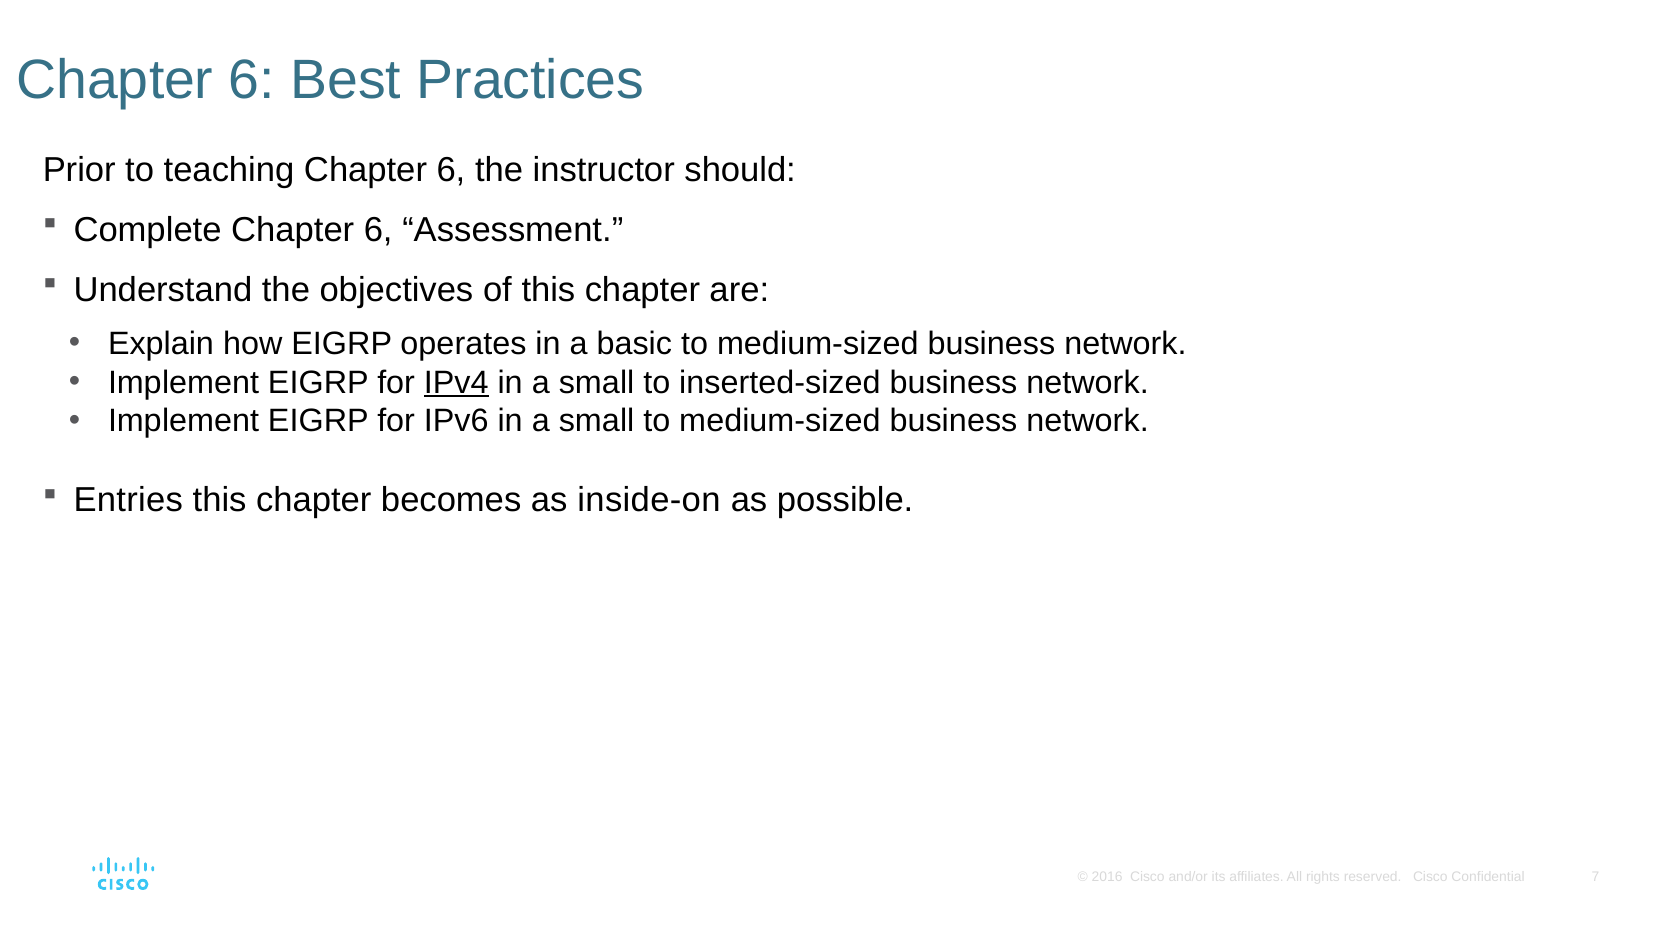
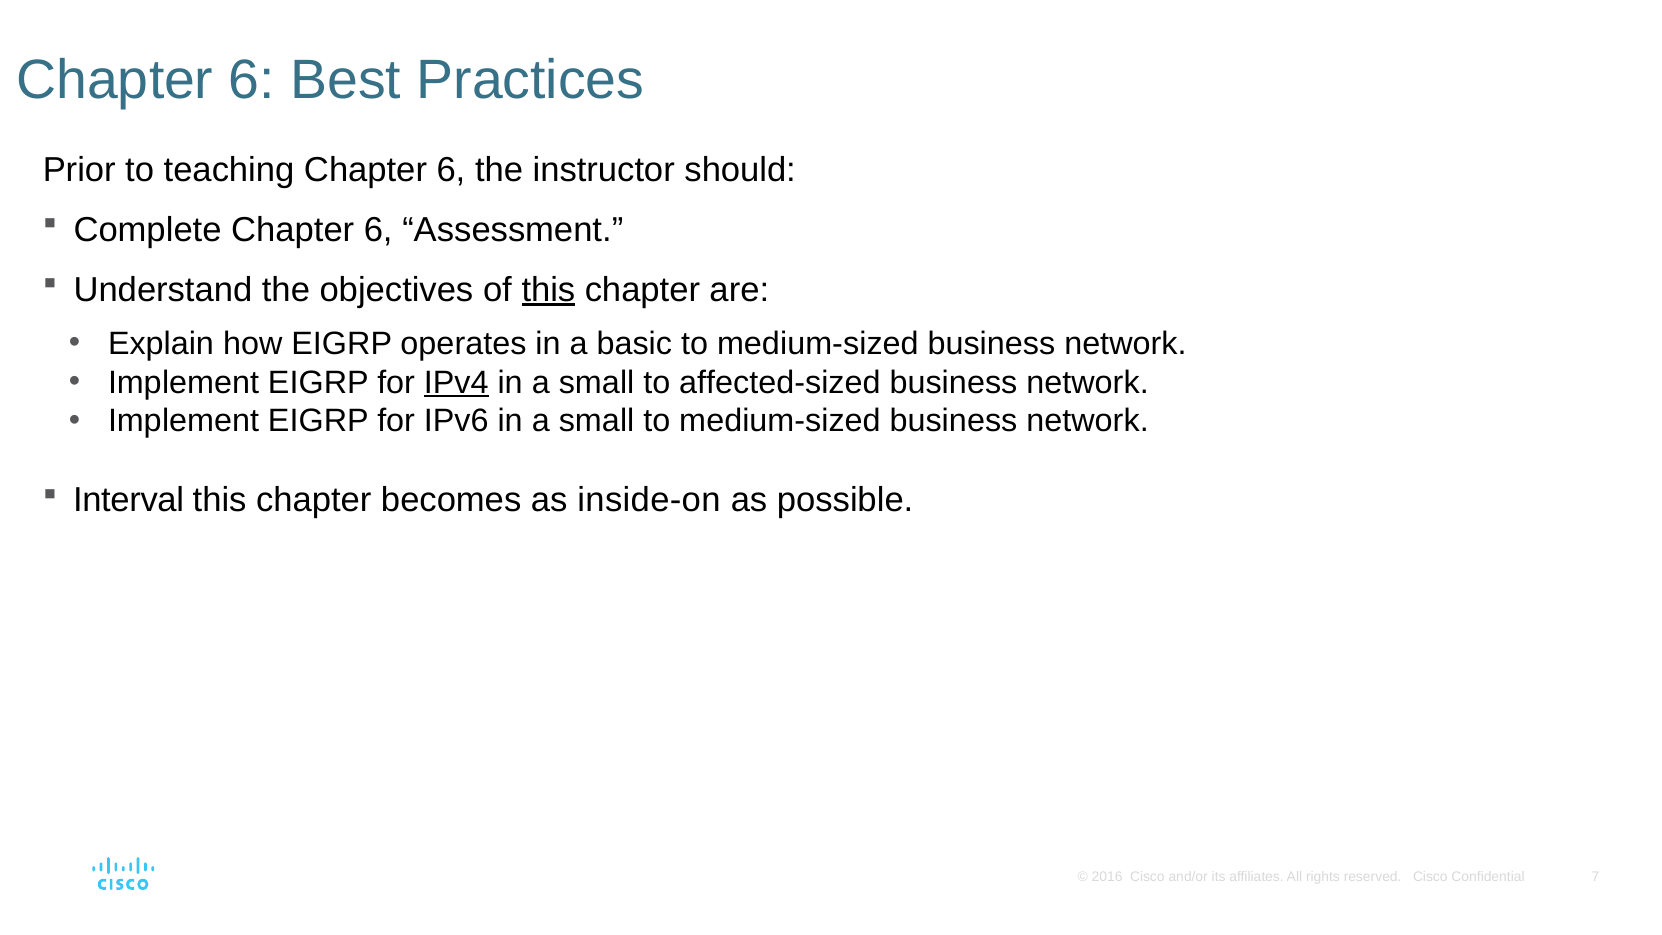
this underline: none -> present (548, 290)
inserted-sized: inserted-sized -> affected-sized (780, 382)
Entries: Entries -> Interval (129, 500)
